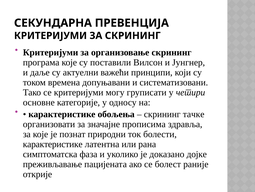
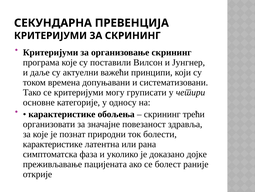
тачке: тачке -> трећи (194, 114)
прописима: прописима -> повезаност (144, 124)
